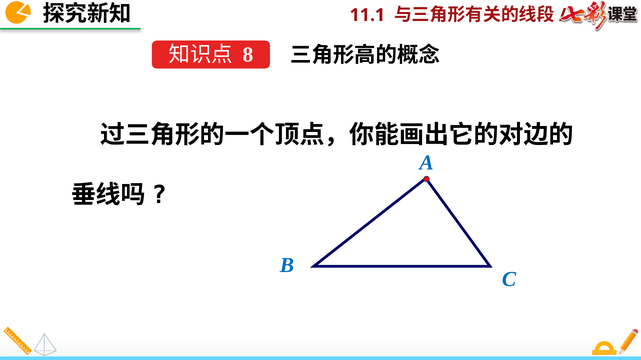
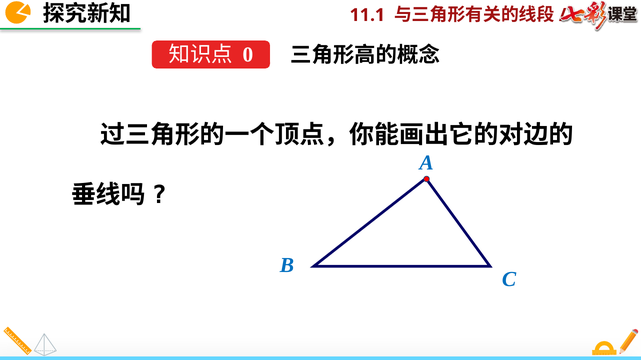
8: 8 -> 0 (248, 55)
